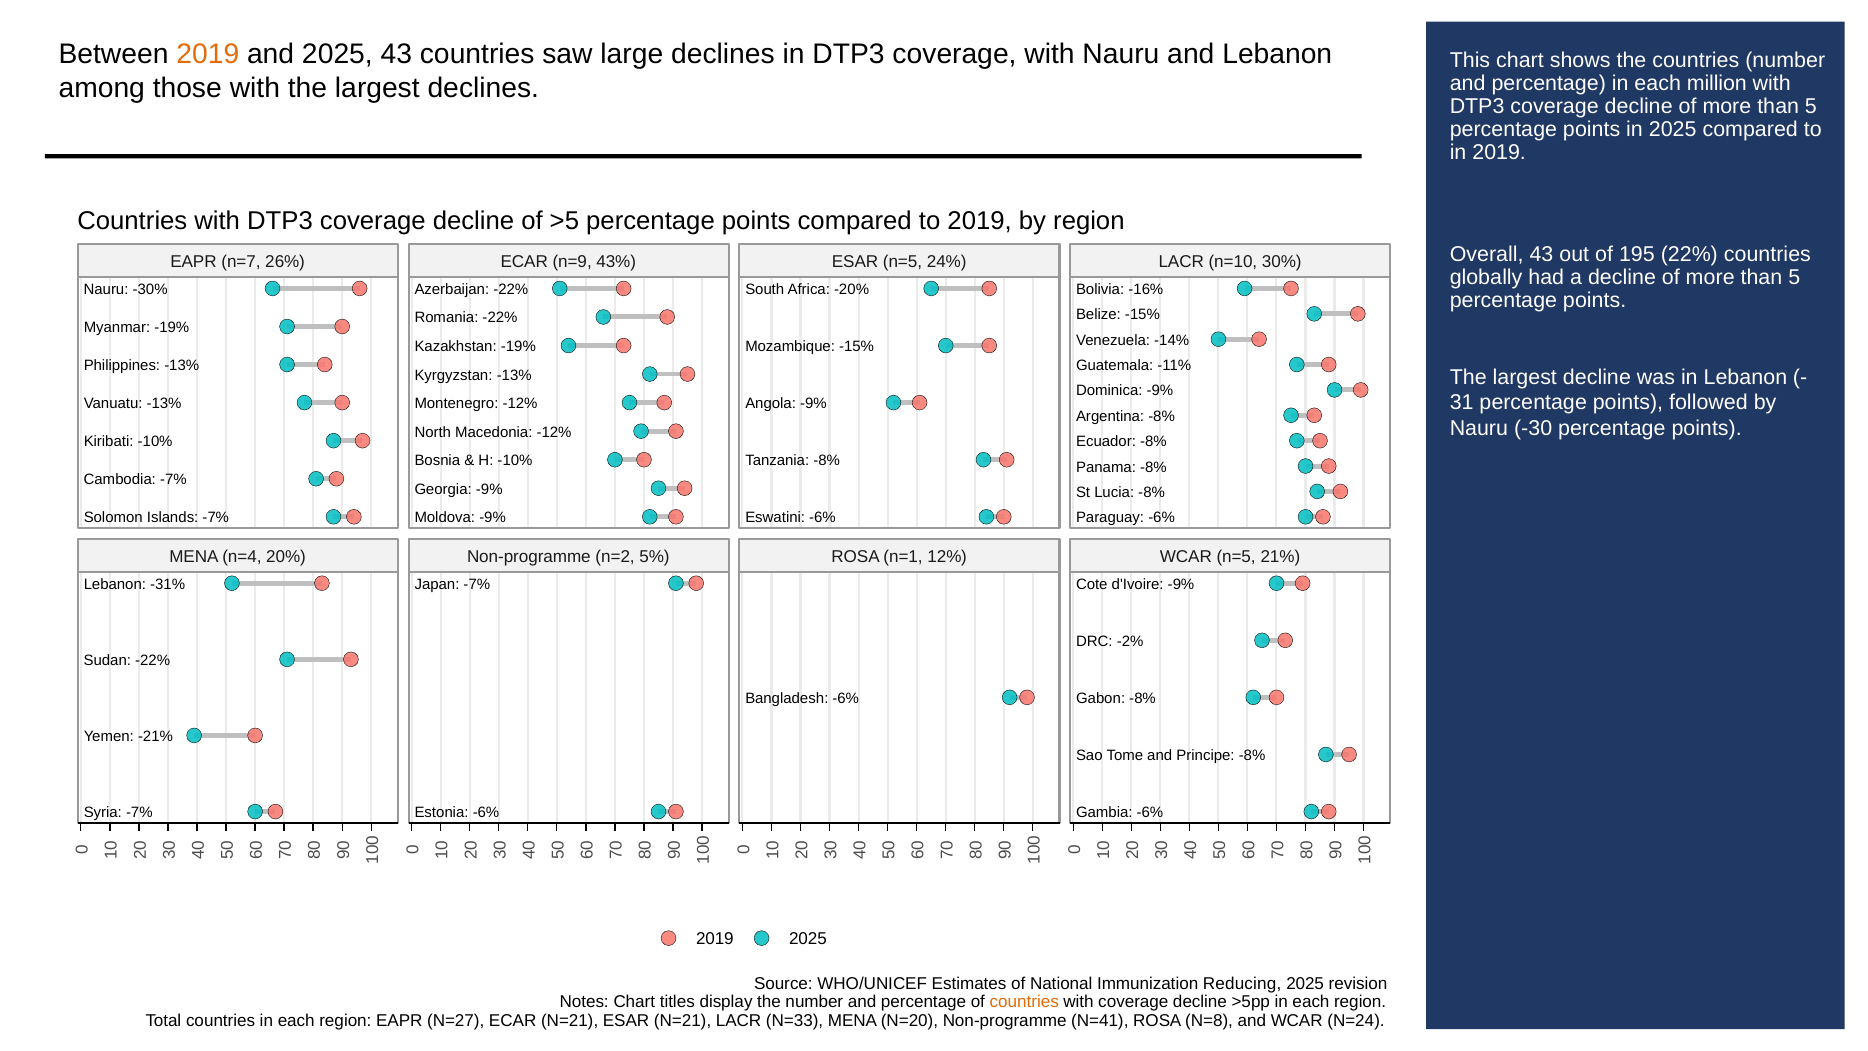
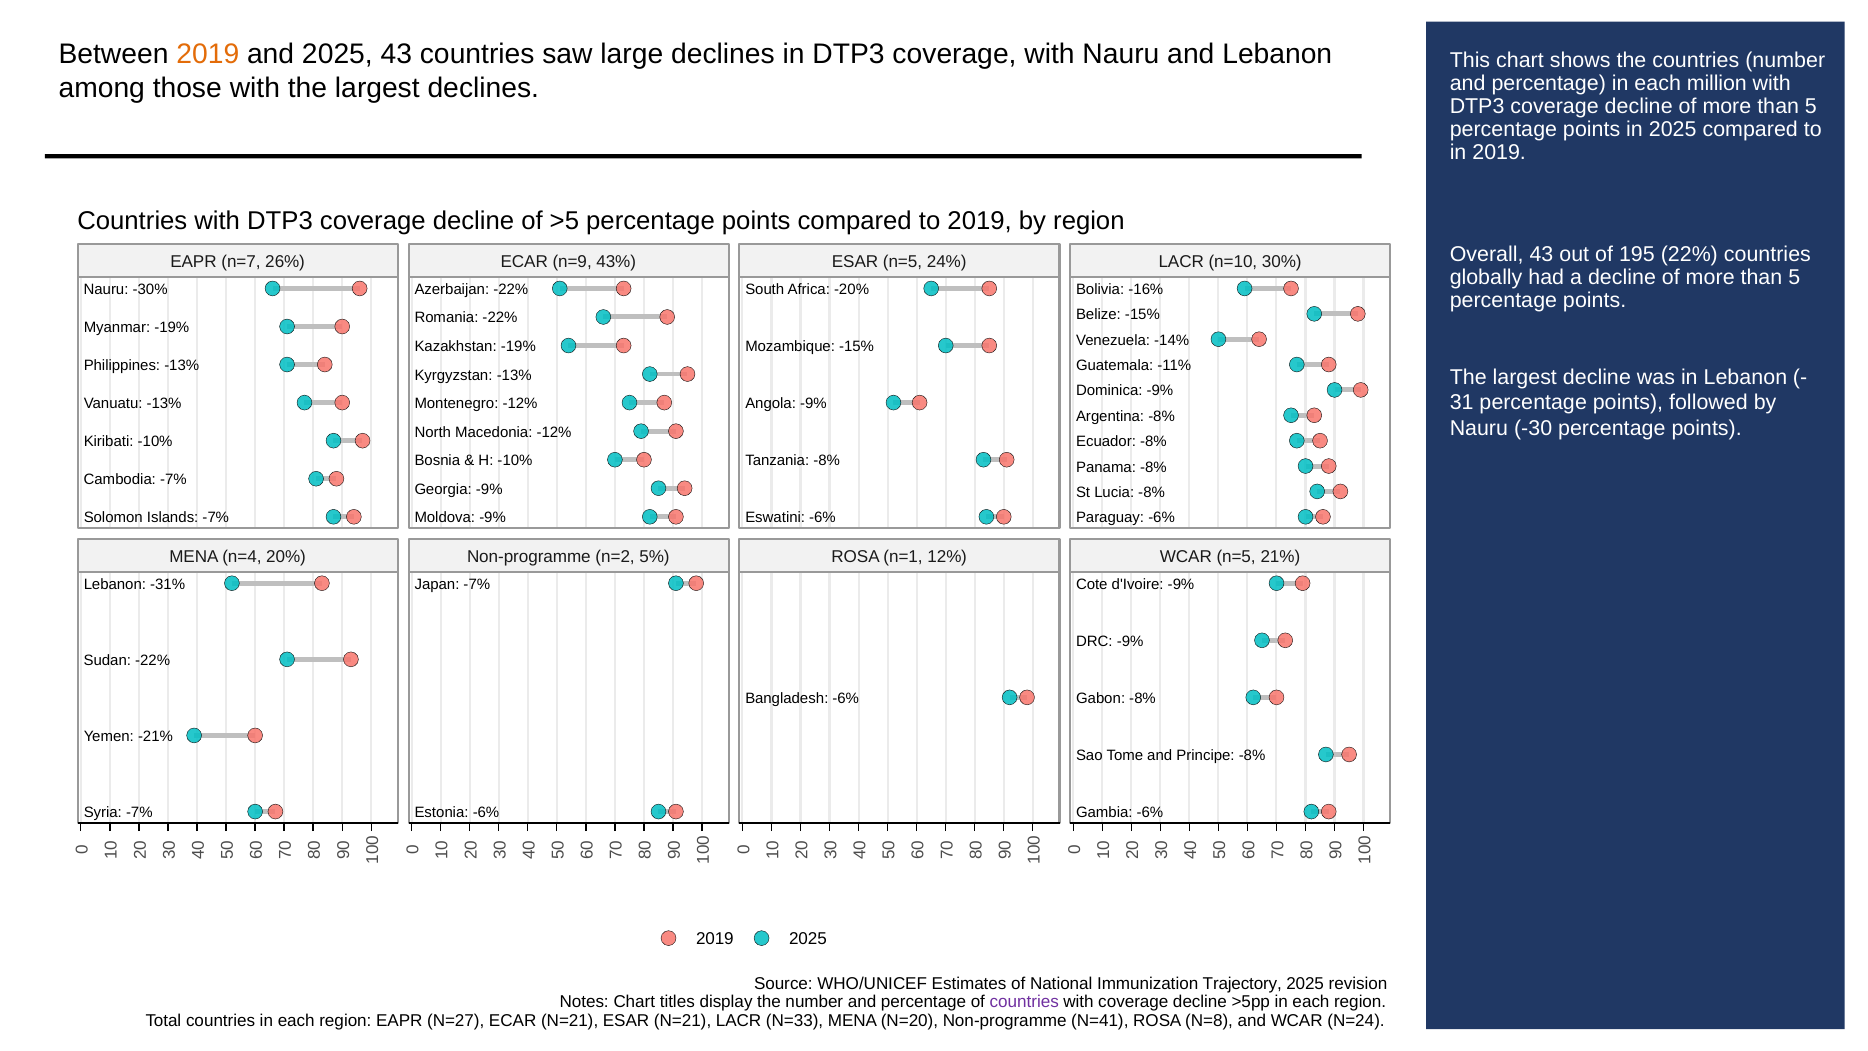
DRC -2%: -2% -> -9% (1130, 641)
Reducing: Reducing -> Trajectory (1242, 983)
countries colour: orange -> purple (1024, 1002)
